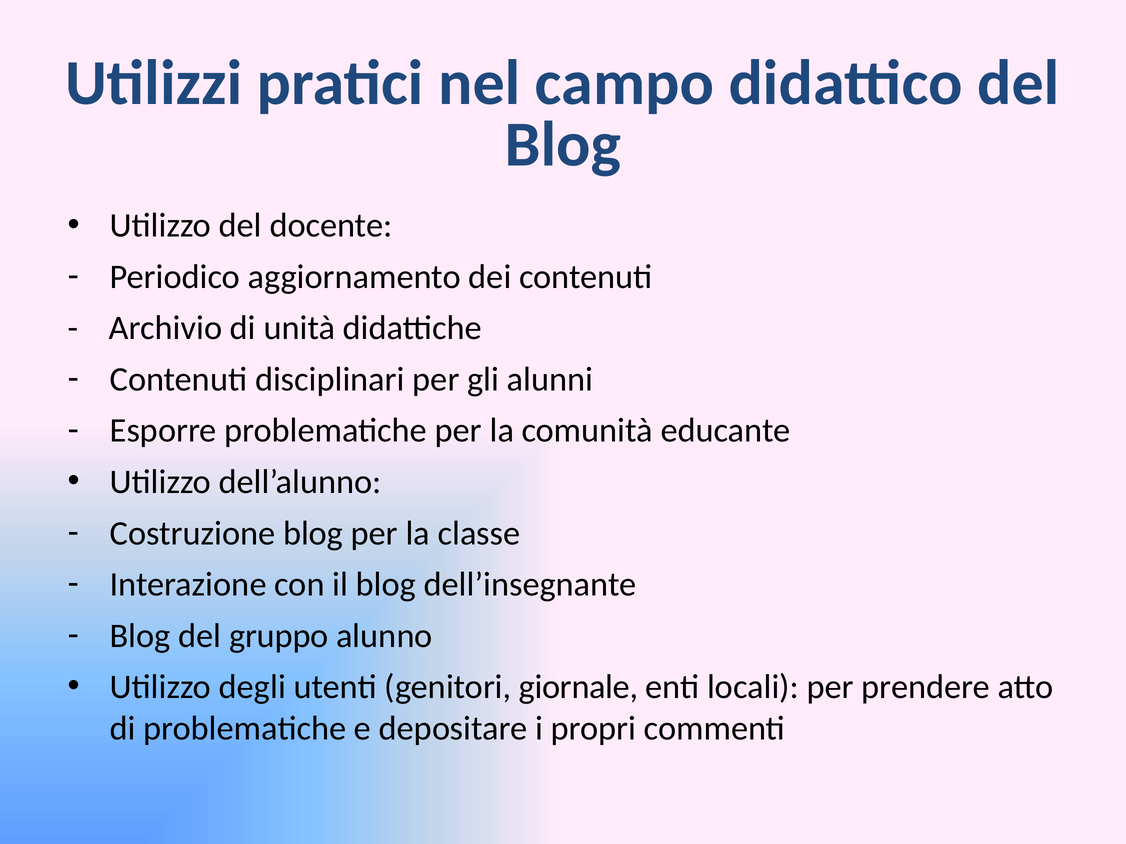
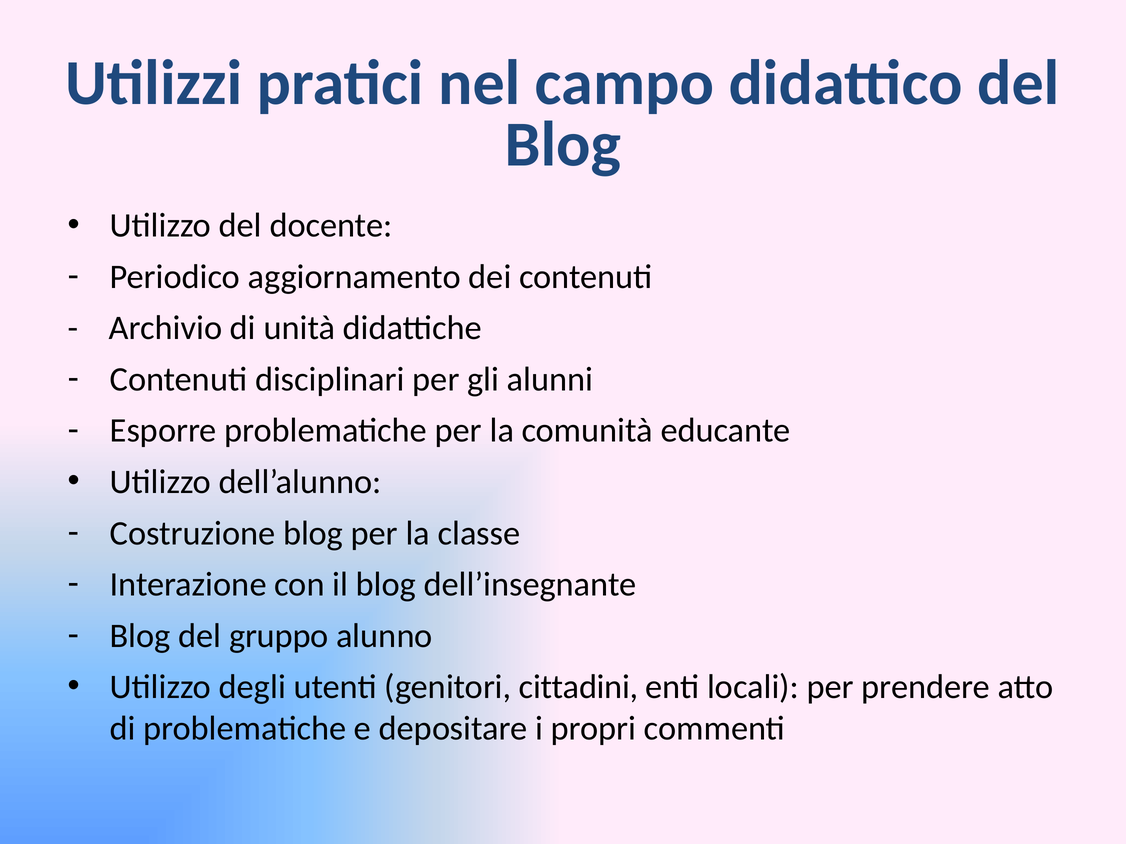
giornale: giornale -> cittadini (579, 687)
